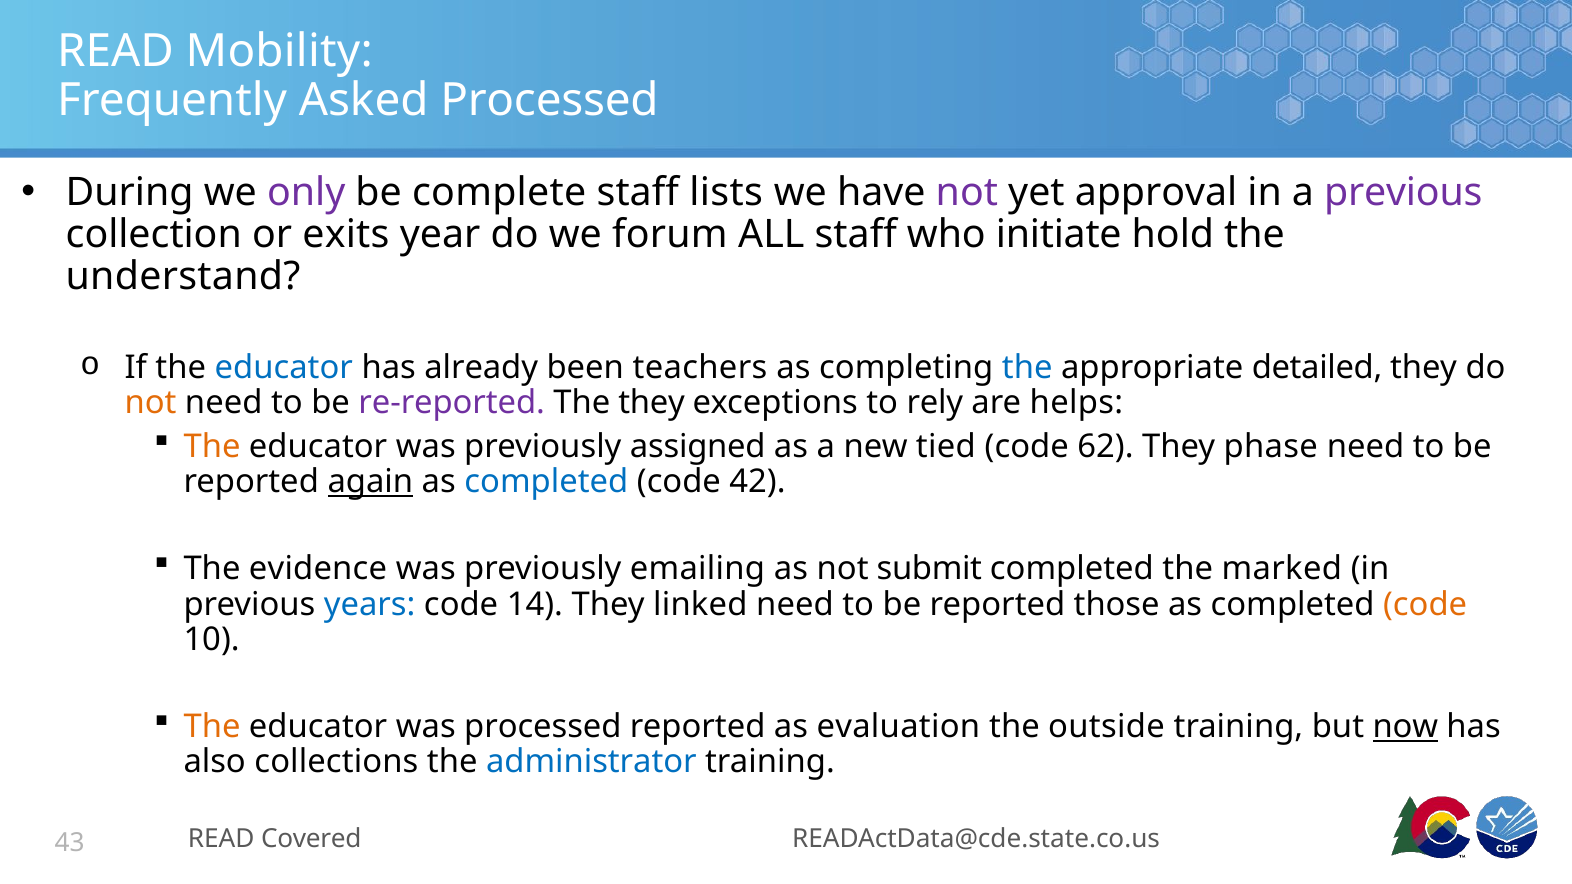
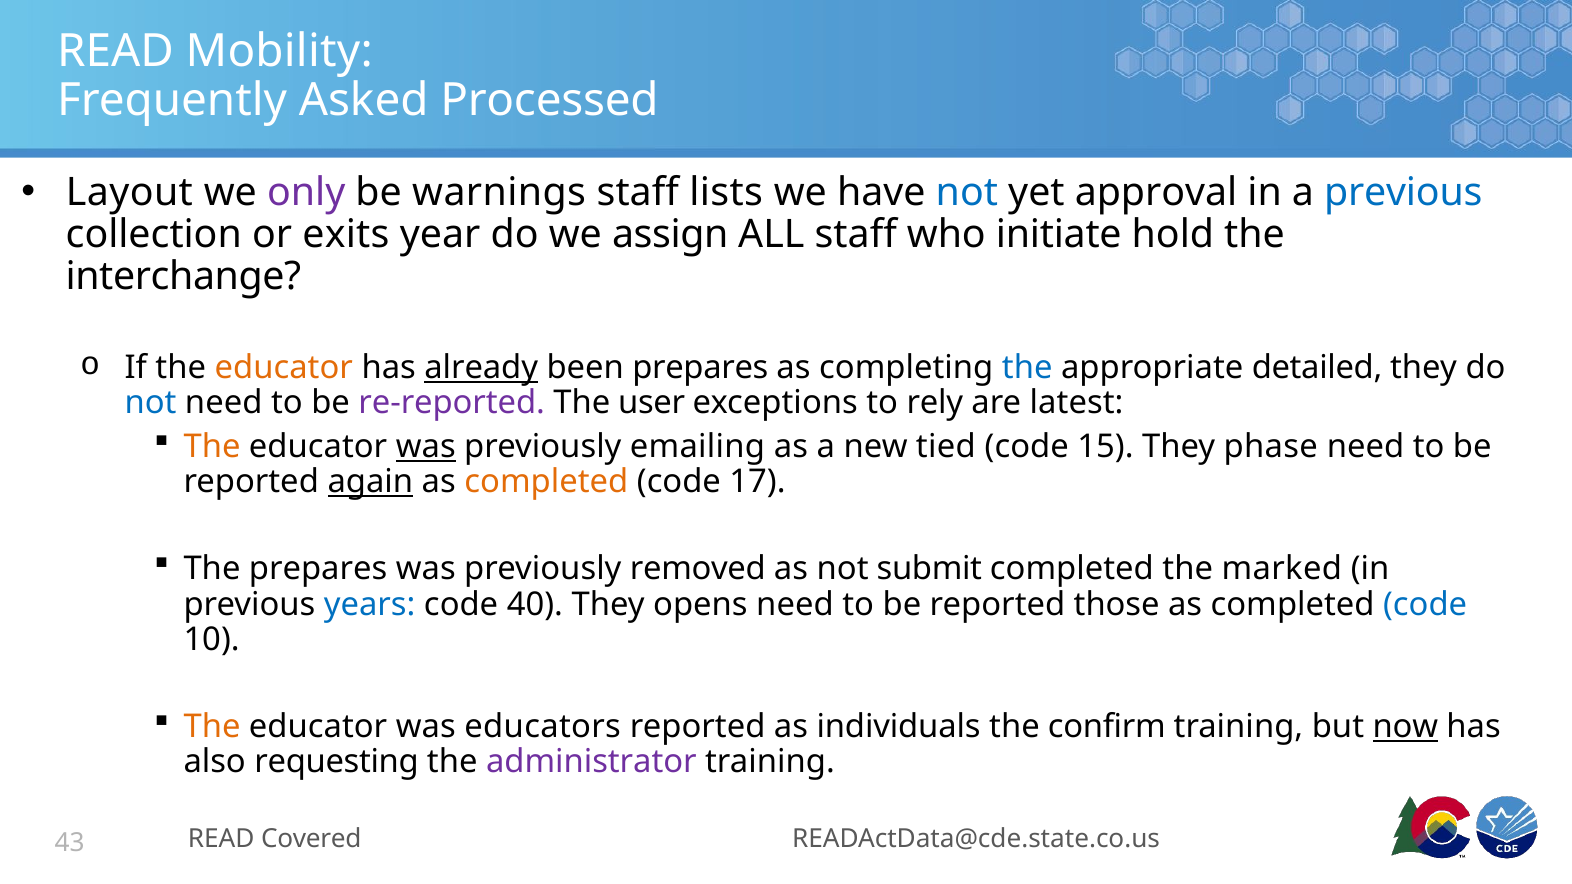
During: During -> Layout (129, 192)
complete: complete -> warnings (499, 192)
not colour: purple -> blue (967, 192)
previous colour: purple -> blue (1403, 192)
forum: forum -> assign (670, 235)
understand: understand -> interchange (183, 277)
educator colour: blue -> orange (284, 368)
already underline: none -> present (481, 368)
been teachers: teachers -> prepares (700, 368)
not colour: orange -> blue (151, 403)
The they: they -> user (652, 403)
helps: helps -> latest (1077, 403)
was underline: none -> present (426, 447)
assigned: assigned -> emailing (698, 447)
62: 62 -> 15 (1105, 447)
completed colour: blue -> orange (546, 482)
42: 42 -> 17 (758, 482)
The evidence: evidence -> prepares (318, 569)
emailing: emailing -> removed (698, 569)
14: 14 -> 40 (535, 604)
linked: linked -> opens (700, 604)
code colour: orange -> blue (1425, 604)
was processed: processed -> educators (543, 727)
evaluation: evaluation -> individuals (899, 727)
outside: outside -> confirm (1107, 727)
collections: collections -> requesting (337, 762)
administrator colour: blue -> purple (591, 762)
